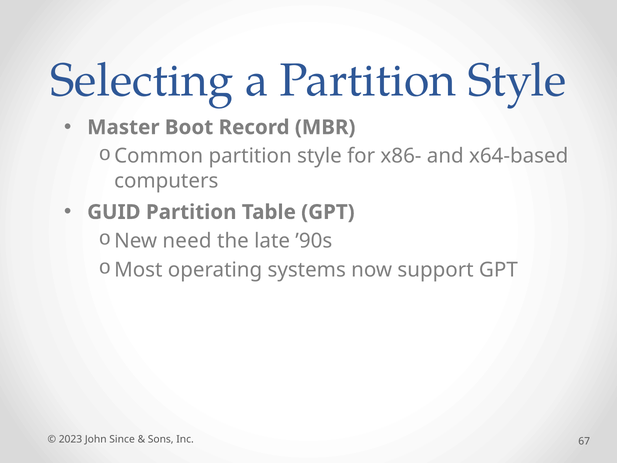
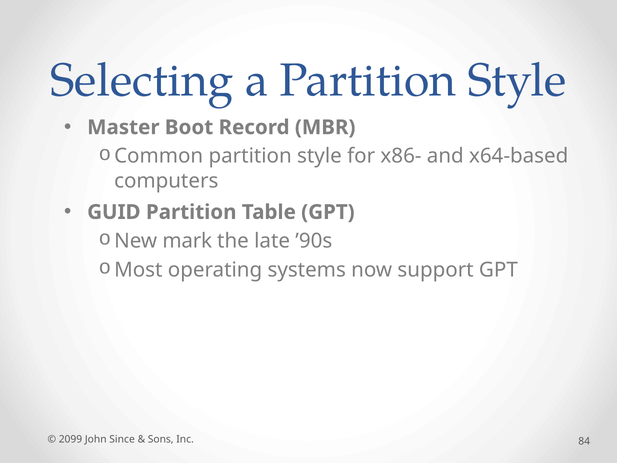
need: need -> mark (187, 241)
2023: 2023 -> 2099 (70, 439)
67: 67 -> 84 (584, 441)
